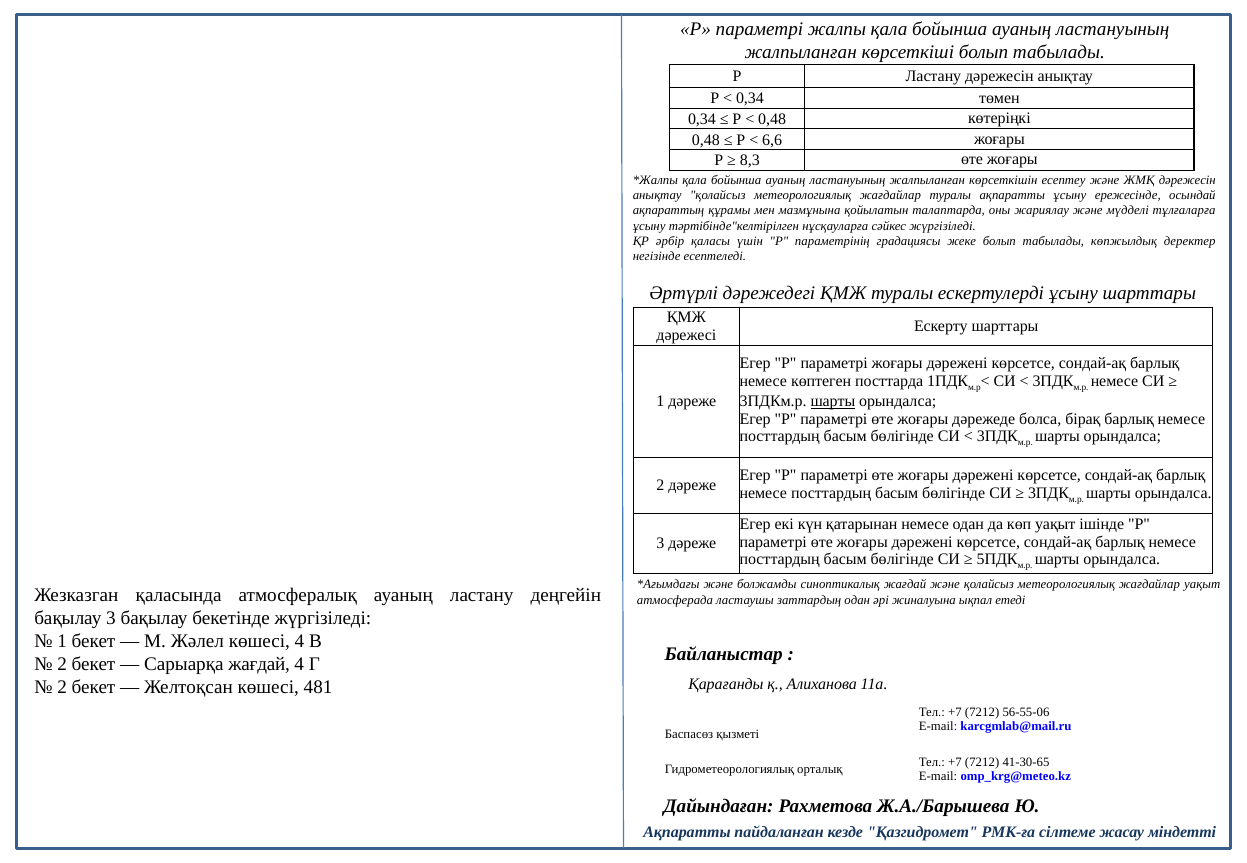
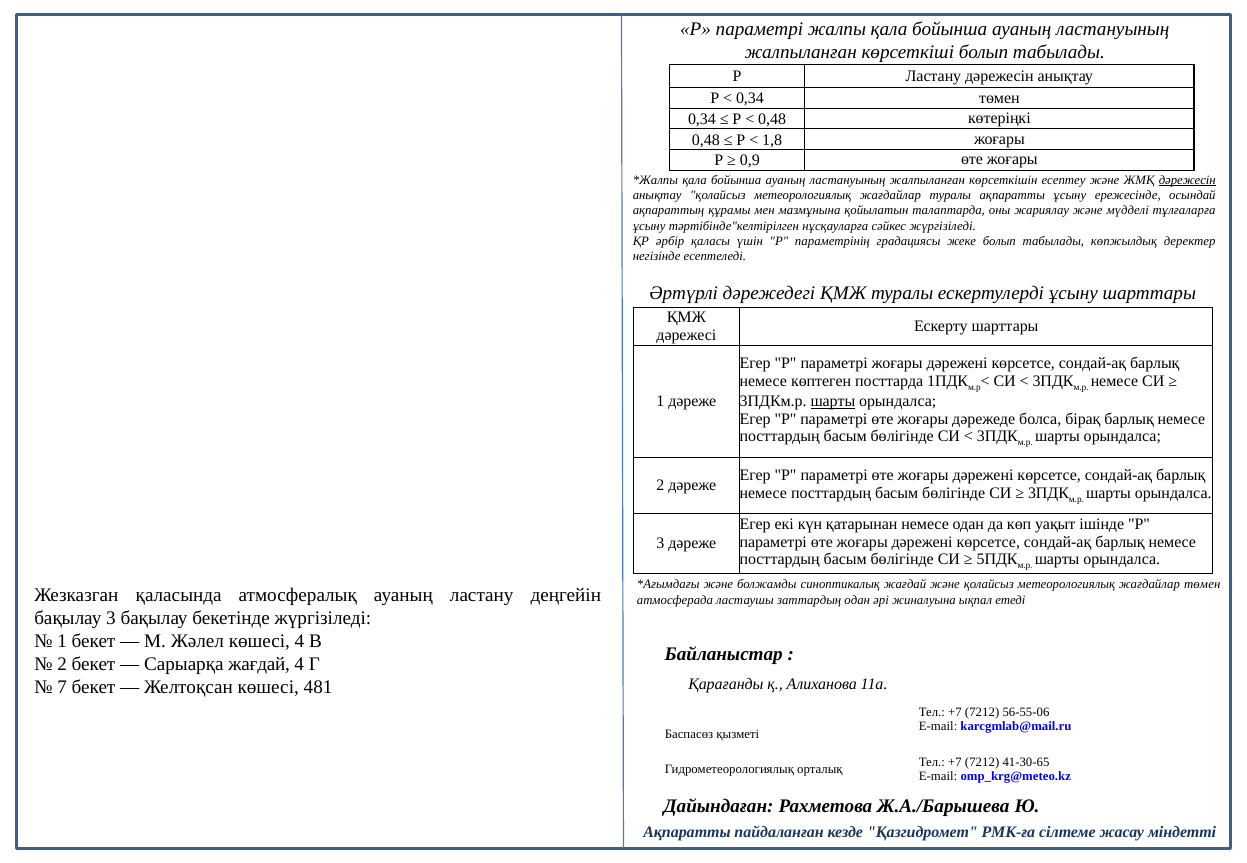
6,6: 6,6 -> 1,8 (772, 140)
8,3: 8,3 -> 0,9 (750, 160)
дәрежесін underline: none -> present (1187, 180)
жағдайлар уақыт: уақыт -> төмен (1202, 585)
2: 2 -> 7 (62, 687)
